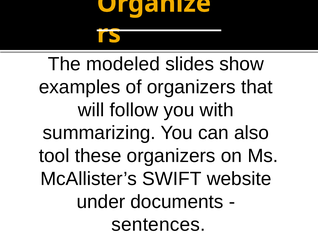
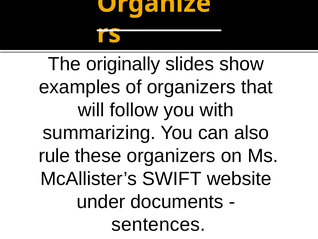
modeled: modeled -> originally (123, 64)
tool: tool -> rule (54, 156)
